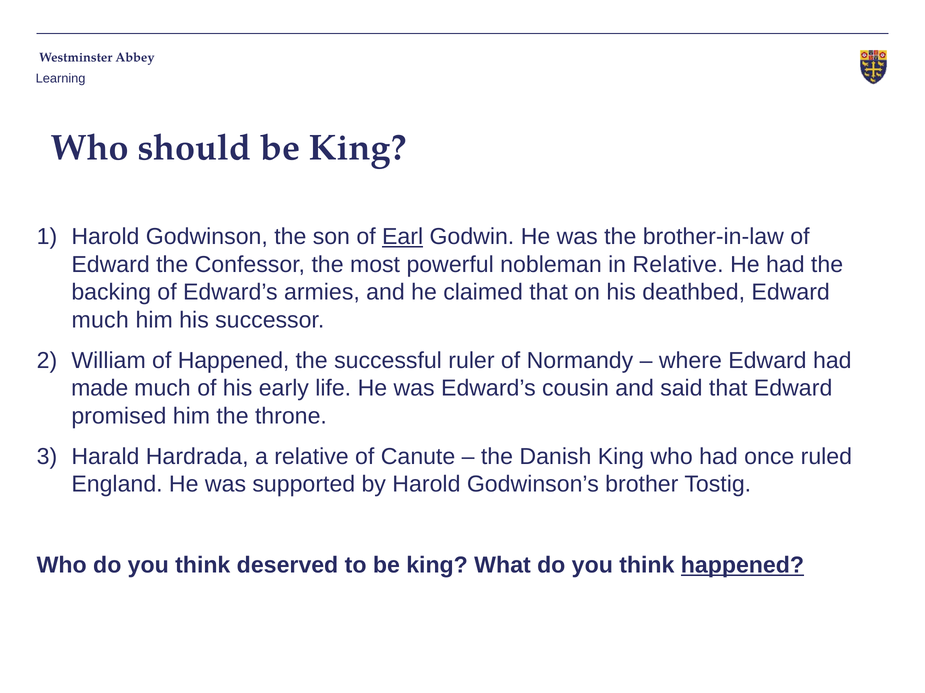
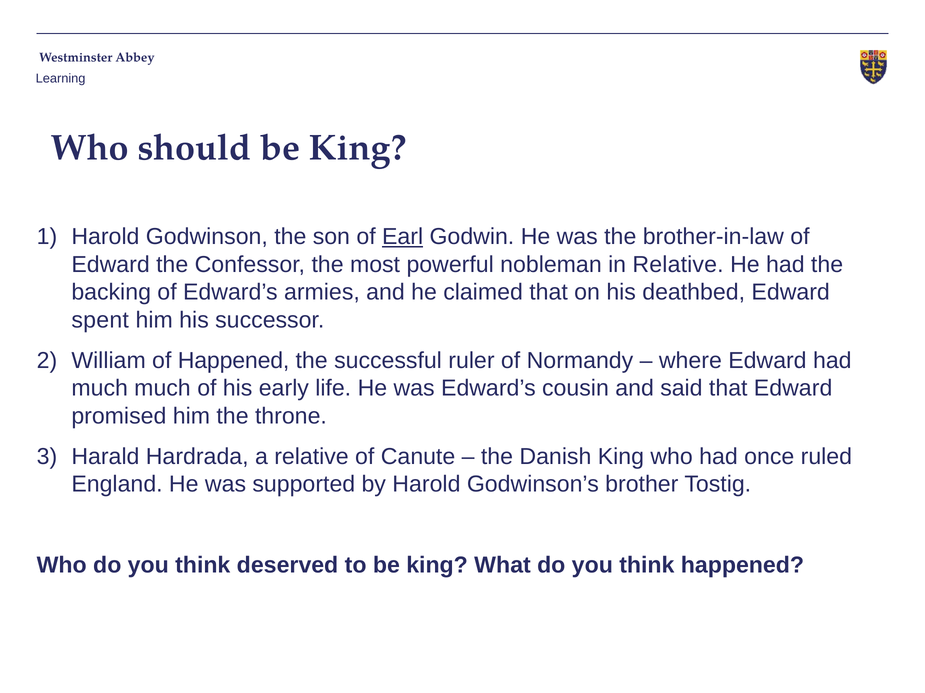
much: much -> spent (100, 320)
made: made -> much (100, 389)
happened underline: present -> none (742, 566)
